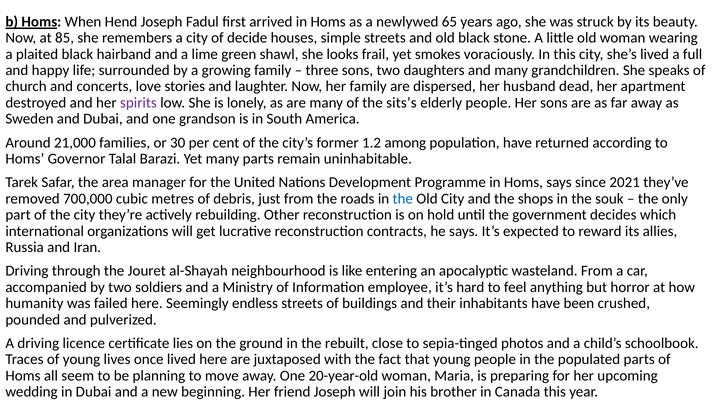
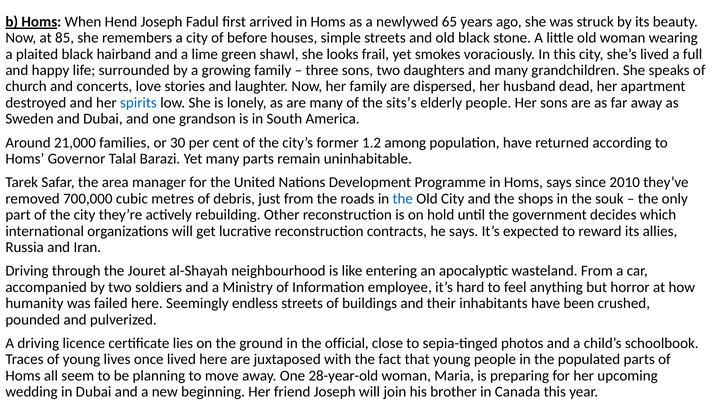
decide: decide -> before (247, 38)
spirits colour: purple -> blue (138, 103)
2021: 2021 -> 2010 (625, 182)
rebuilt: rebuilt -> official (347, 343)
20-year-old: 20-year-old -> 28-year-old (343, 376)
